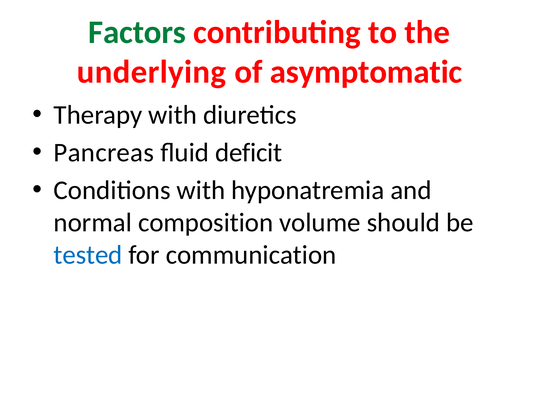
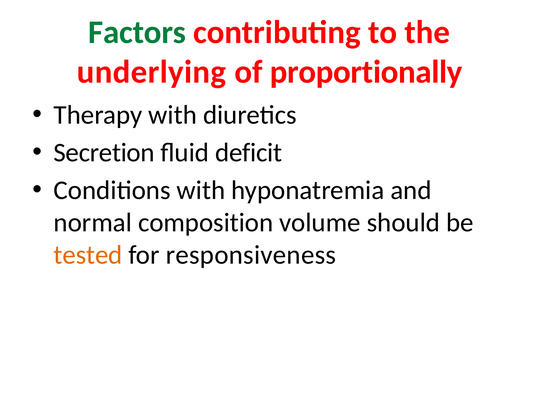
asymptomatic: asymptomatic -> proportionally (366, 72)
Pancreas: Pancreas -> Secretion (104, 153)
tested colour: blue -> orange (88, 255)
communication: communication -> responsiveness (251, 255)
